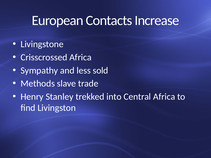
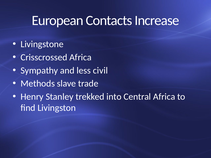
sold: sold -> civil (100, 71)
